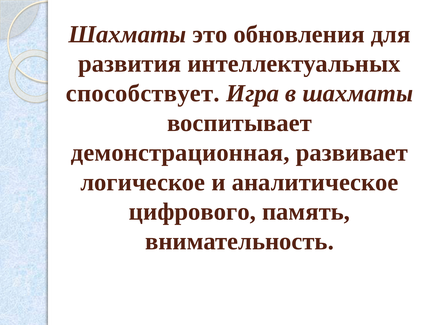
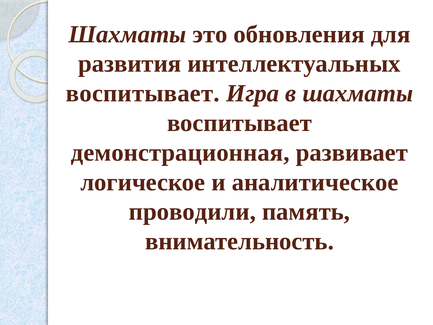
способствует: способствует -> воспитывает (143, 93)
цифрового: цифрового -> проводили (192, 212)
